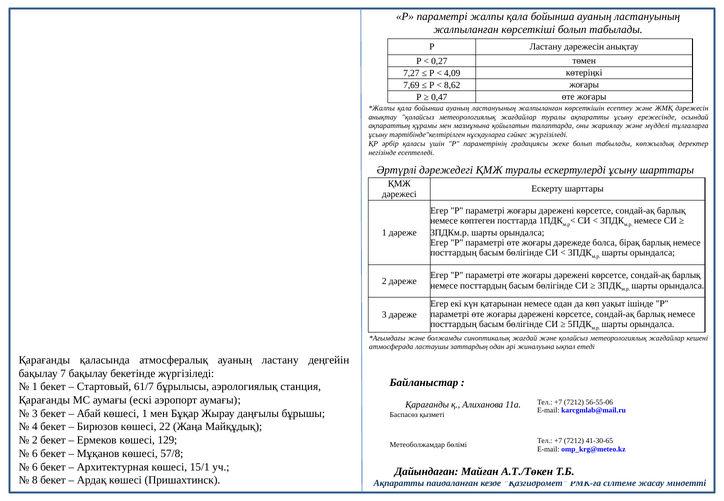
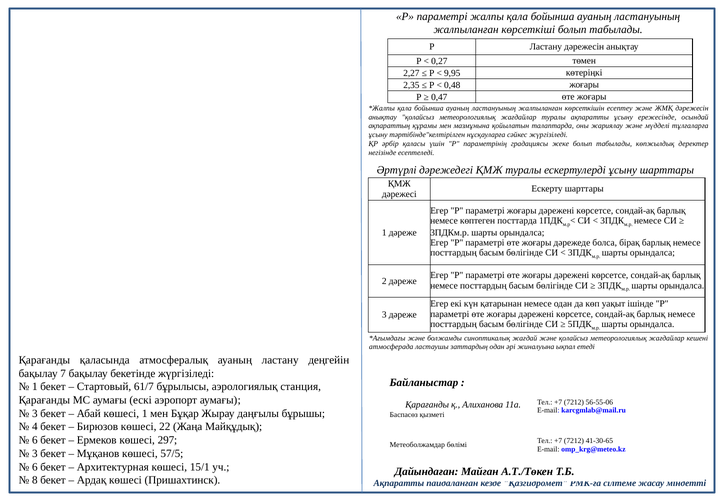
7,27: 7,27 -> 2,27 (411, 73)
4,09: 4,09 -> 9,95 (452, 73)
7,69: 7,69 -> 2,35 (411, 85)
8,62: 8,62 -> 0,48 (452, 85)
2: 2 -> 6 (35, 440)
129: 129 -> 297 (167, 440)
6: 6 -> 3 (35, 454)
57/8: 57/8 -> 57/5 (172, 454)
